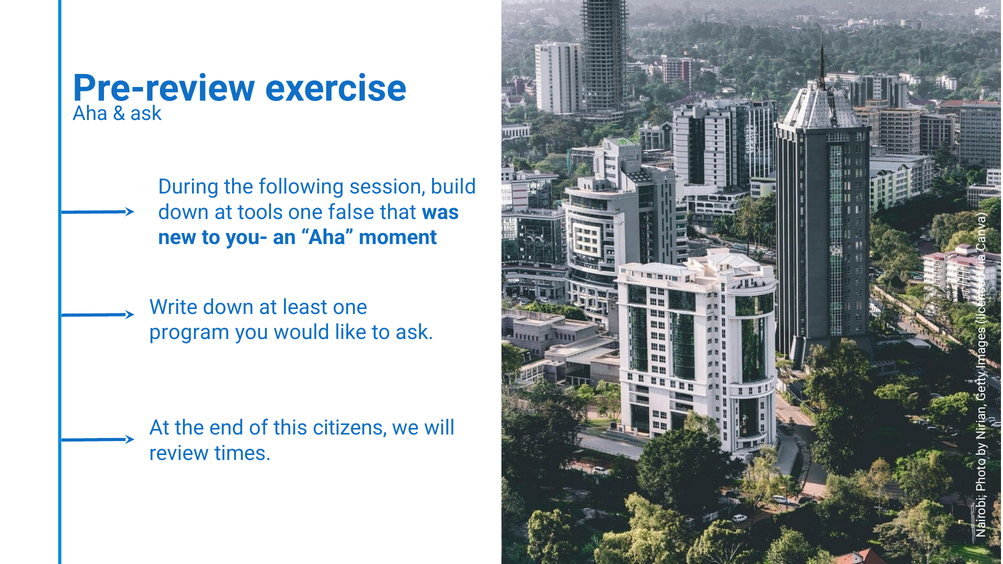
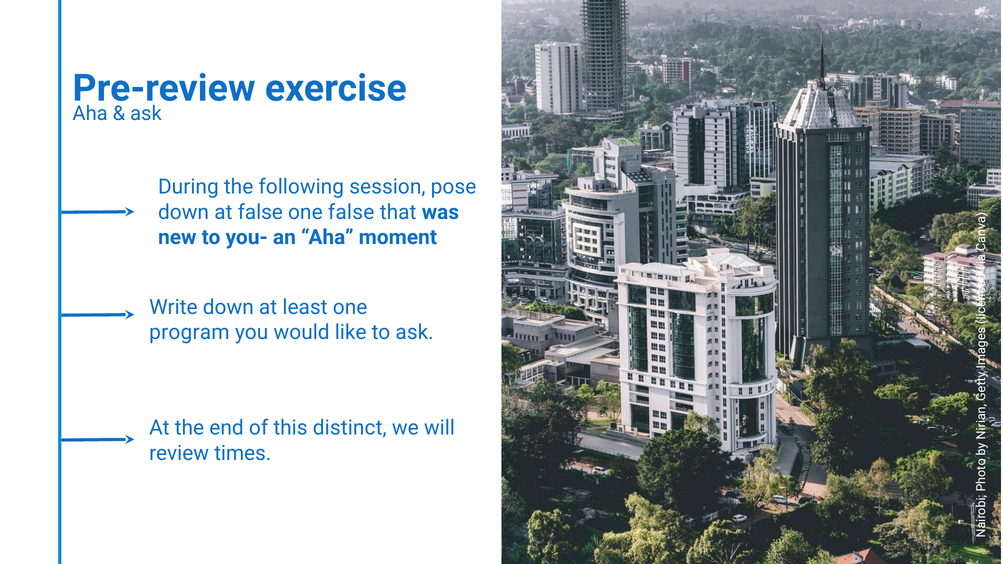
build: build -> pose (454, 187)
at tools: tools -> false (260, 212)
citizens: citizens -> distinct (350, 428)
